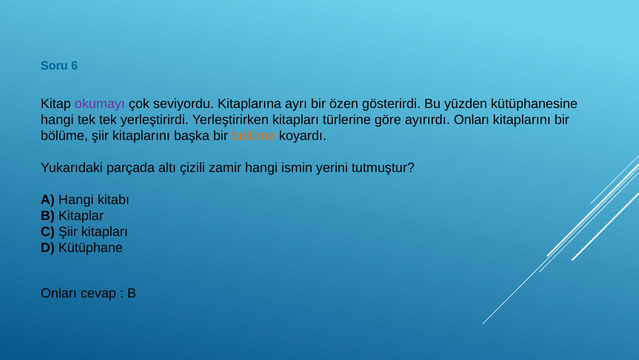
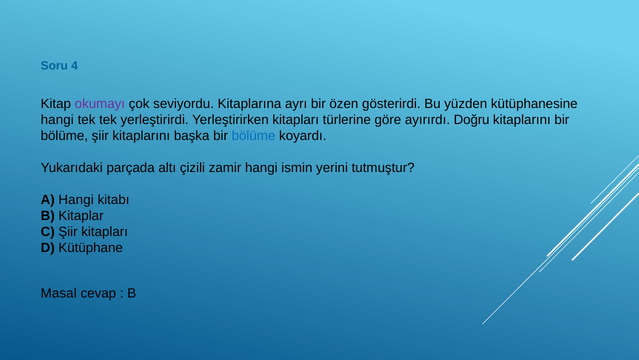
6: 6 -> 4 (75, 66)
ayırırdı Onları: Onları -> Doğru (472, 120)
bölüme colour: orange -> blue (254, 136)
Onları: Onları -> Masal (59, 293)
